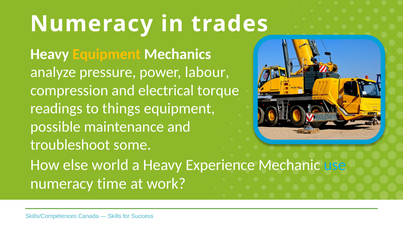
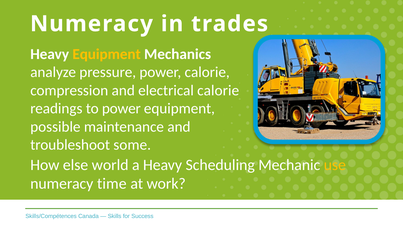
power labour: labour -> calorie (207, 72)
electrical torque: torque -> calorie (218, 90)
to things: things -> power (121, 108)
Experience: Experience -> Scheduling (220, 165)
use colour: light blue -> yellow (335, 165)
